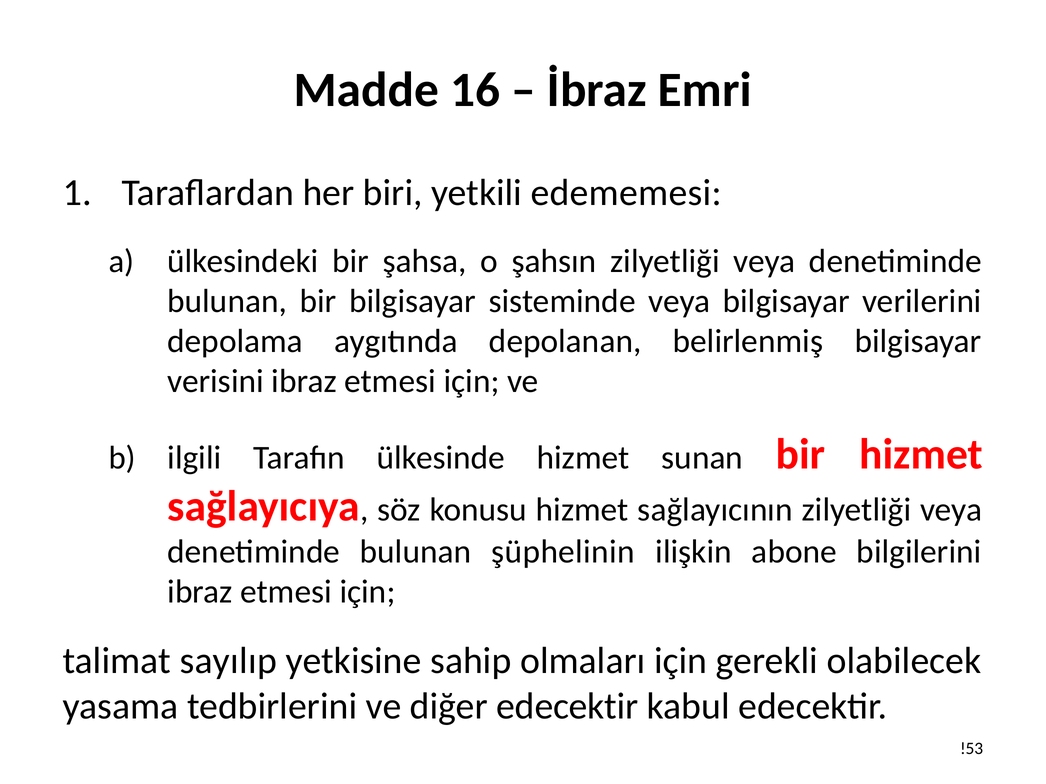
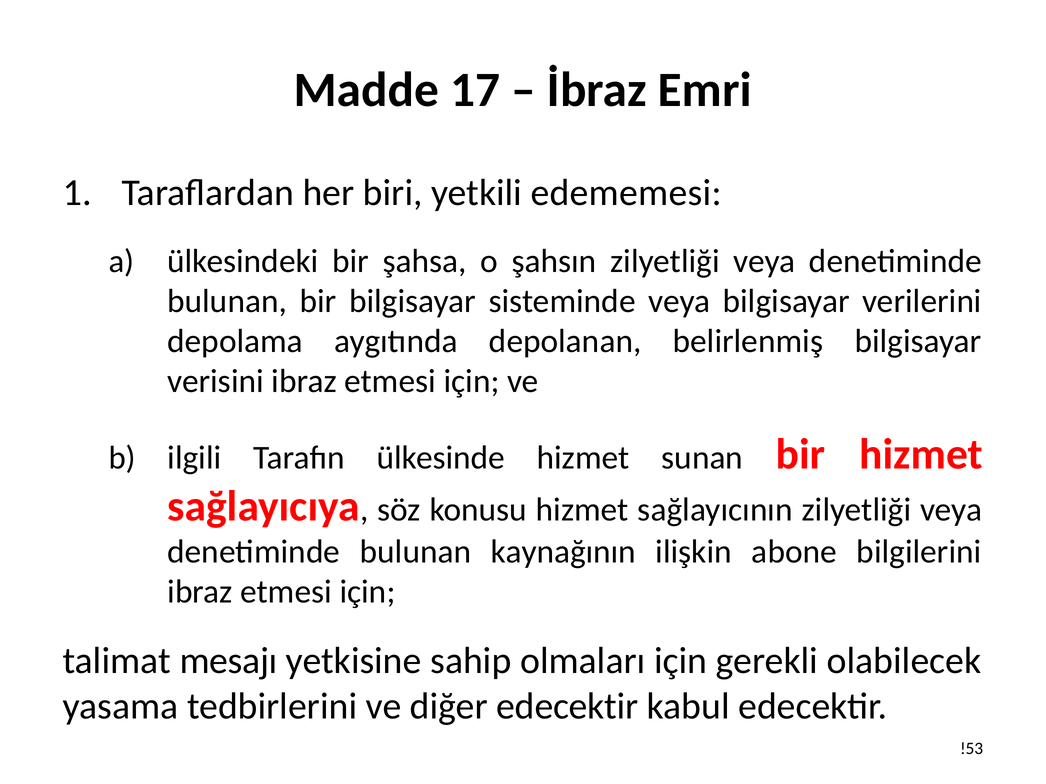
16: 16 -> 17 (475, 90)
şüphelinin: şüphelinin -> kaynağının (563, 552)
sayılıp: sayılıp -> mesajı (229, 661)
